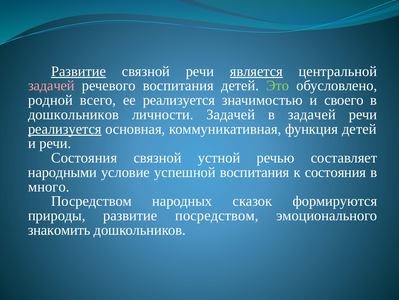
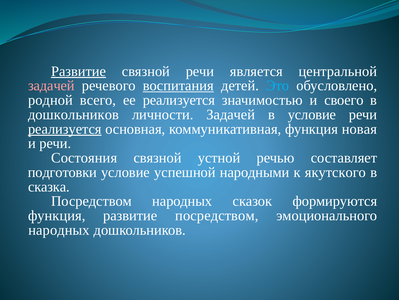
является underline: present -> none (256, 71)
воспитания underline: none -> present (178, 85)
Это colour: light green -> light blue (278, 85)
в задачей: задачей -> условие (312, 114)
функция детей: детей -> новая (359, 129)
народными: народными -> подготовки (62, 172)
успешной воспитания: воспитания -> народными (255, 172)
к состояния: состояния -> якутского (335, 172)
много: много -> сказка (49, 186)
природы: природы -> функция (57, 215)
знакомить: знакомить -> народных (59, 230)
